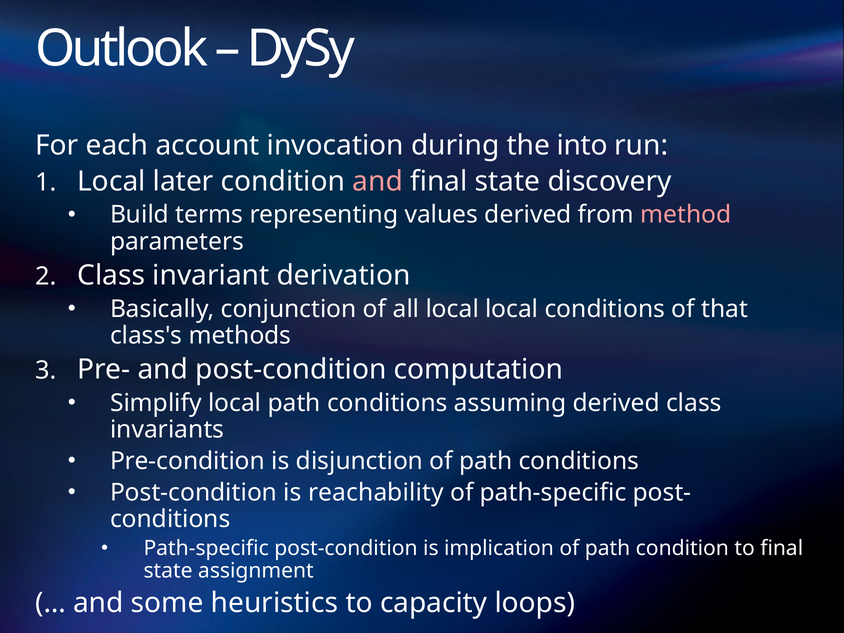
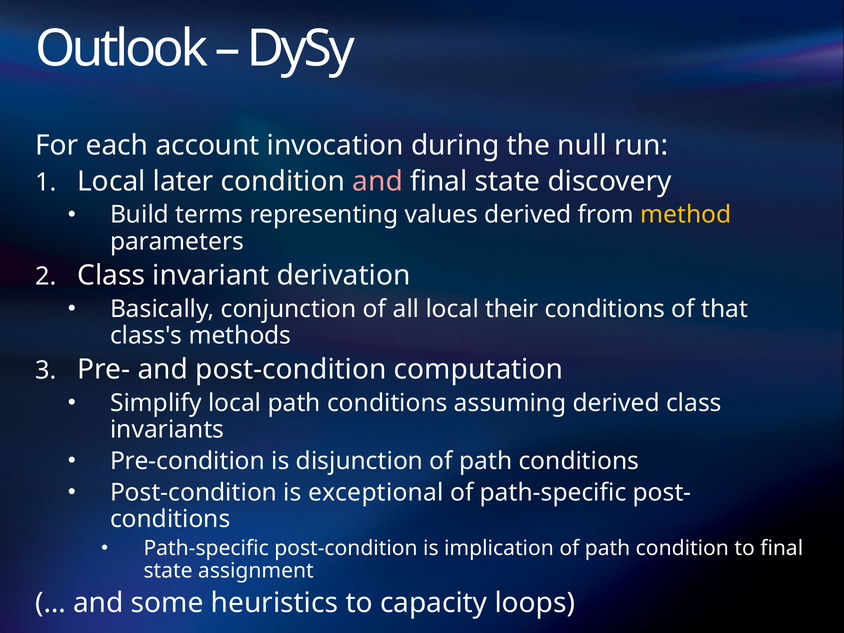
into: into -> null (582, 145)
method colour: pink -> yellow (686, 215)
local local: local -> their (512, 309)
reachability: reachability -> exceptional (376, 493)
